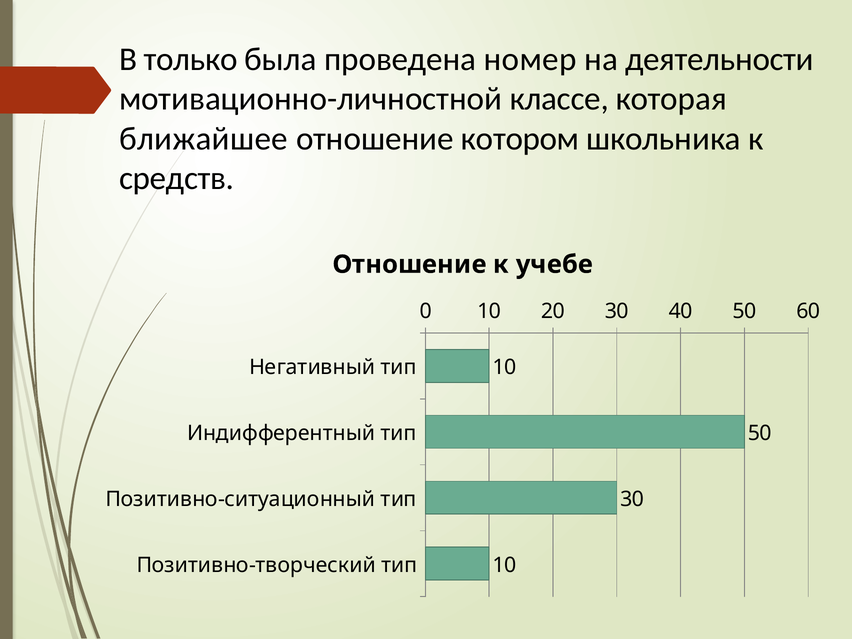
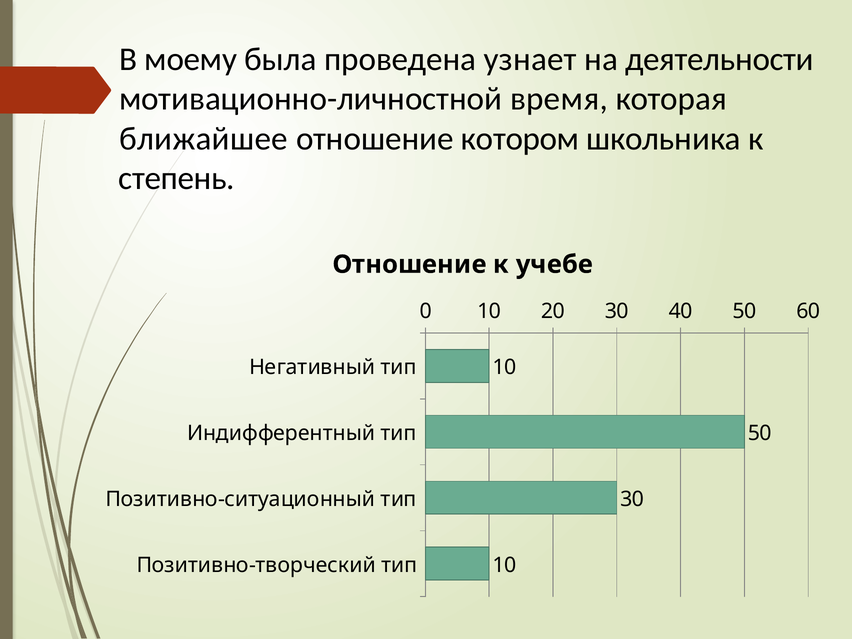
только: только -> моему (191, 59)
номер: номер -> узнает (530, 59)
классе: классе -> время (559, 99)
средств: средств -> степень (177, 179)
